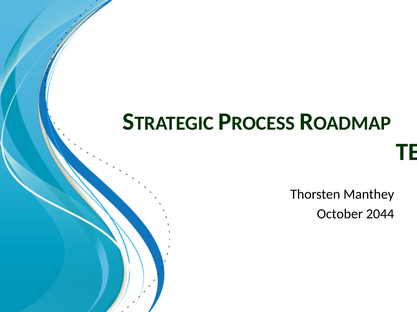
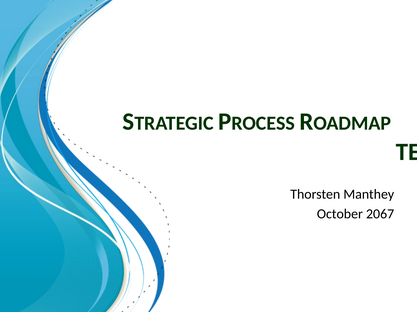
2044: 2044 -> 2067 (380, 215)
